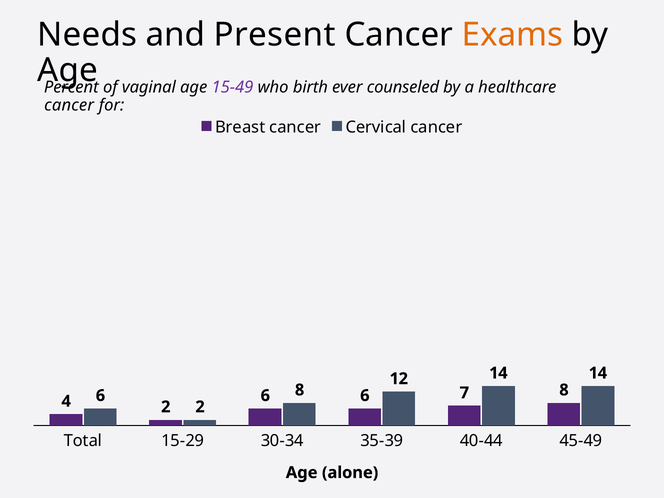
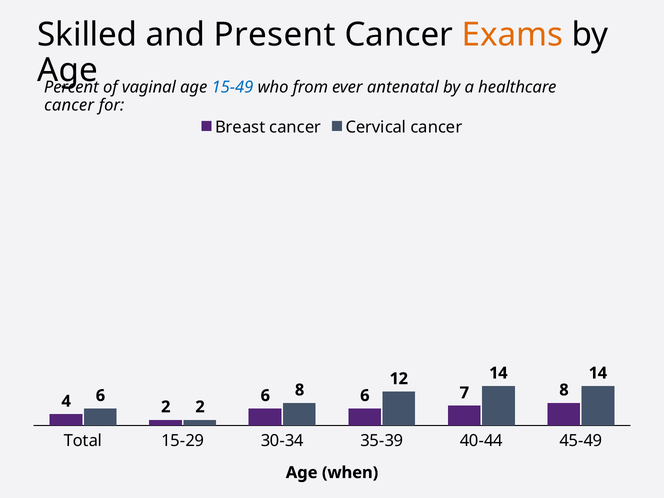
Needs: Needs -> Skilled (87, 35)
15-49 colour: purple -> blue (232, 87)
birth: birth -> from (310, 87)
counseled: counseled -> antenatal (403, 87)
alone: alone -> when (350, 473)
